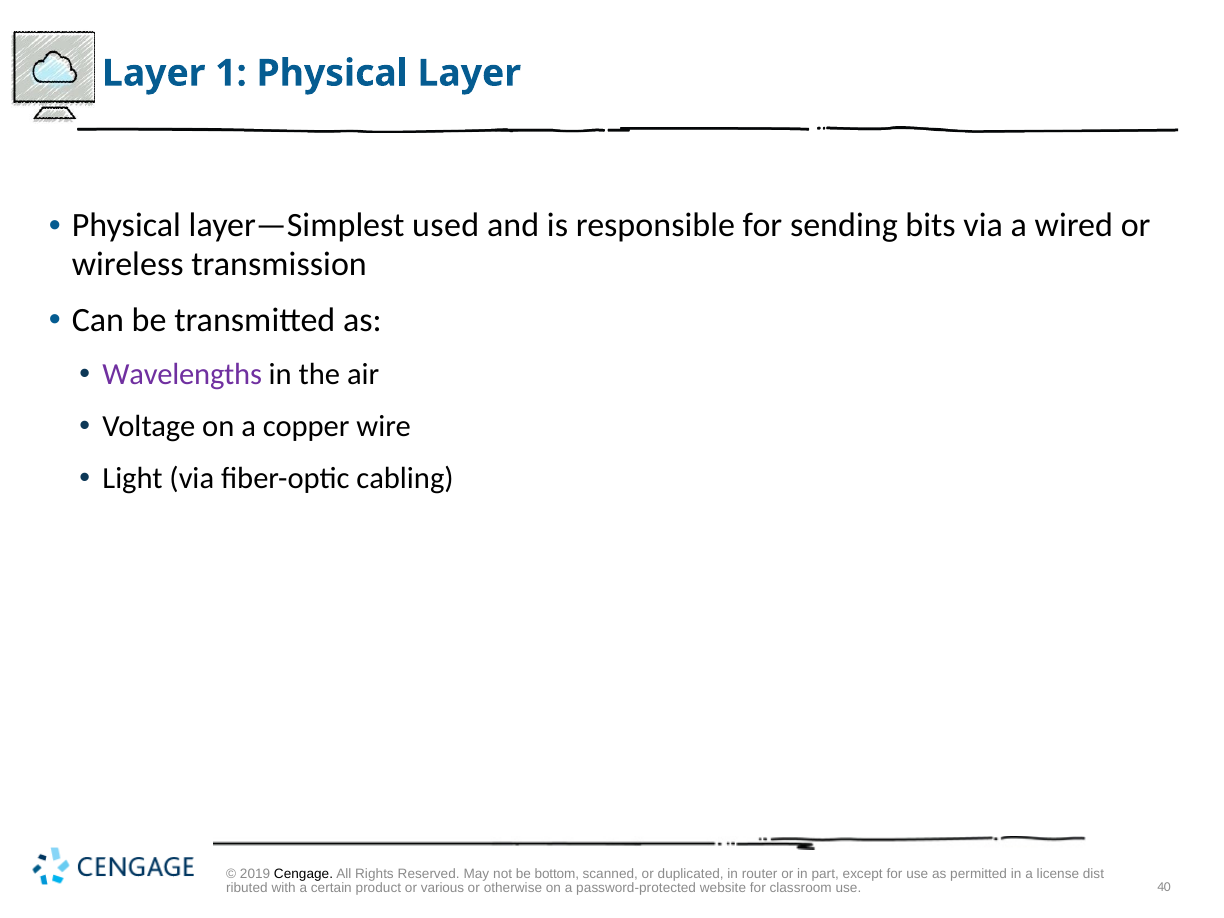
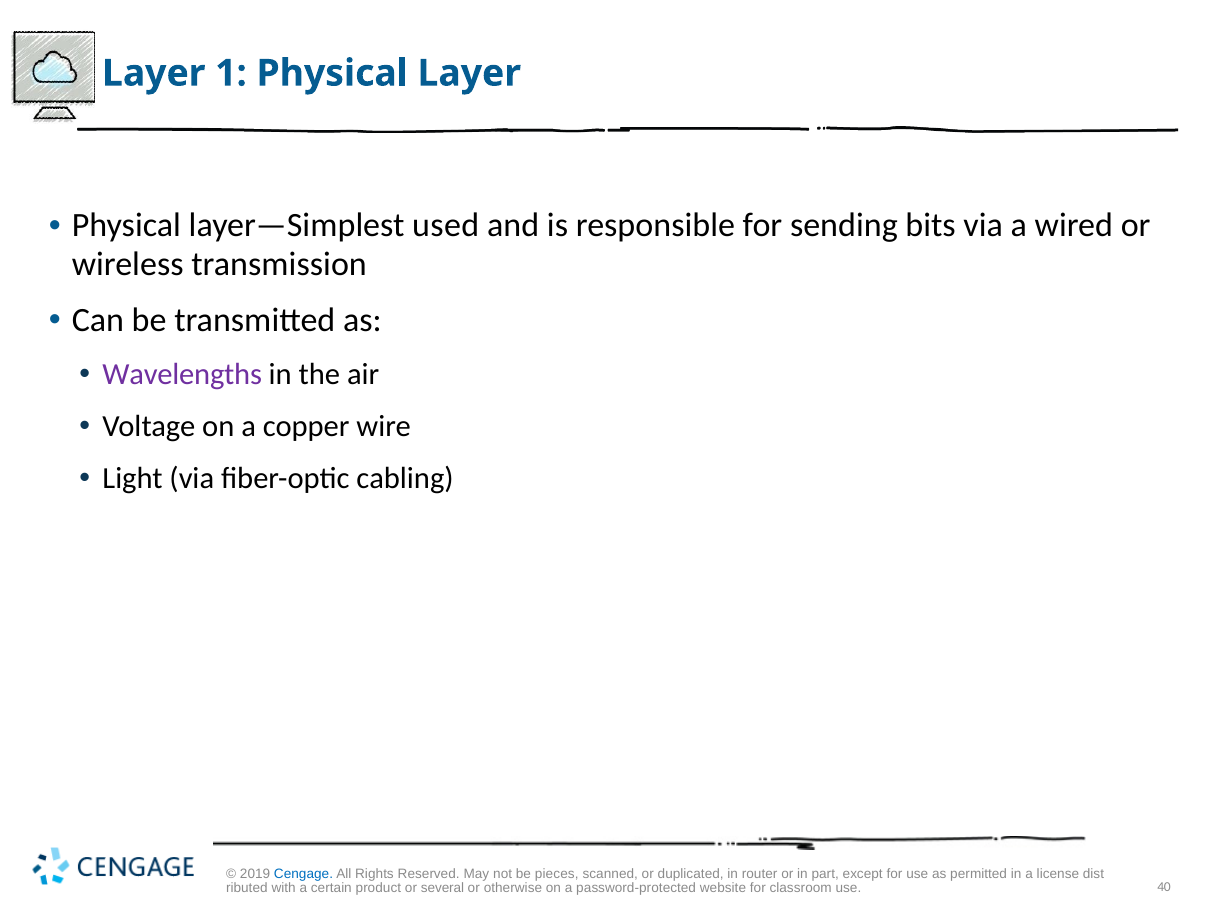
Cengage colour: black -> blue (304, 874)
bottom: bottom -> pieces (557, 874)
various: various -> several (443, 888)
